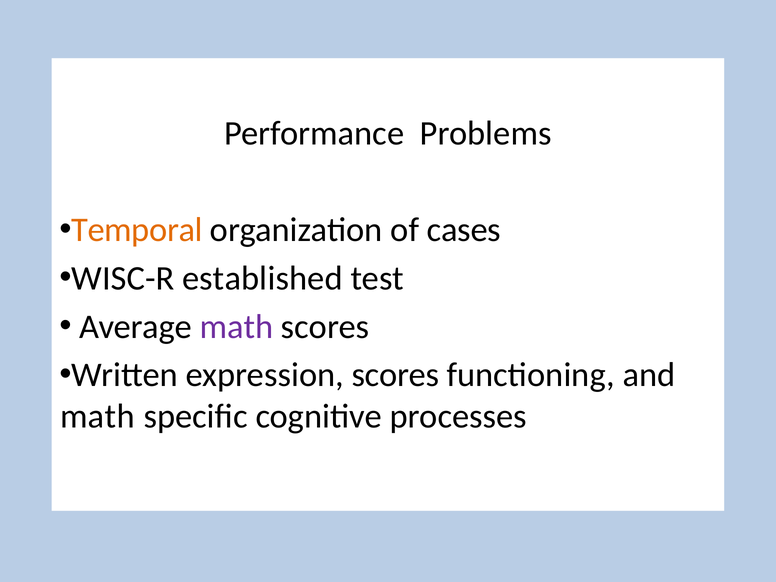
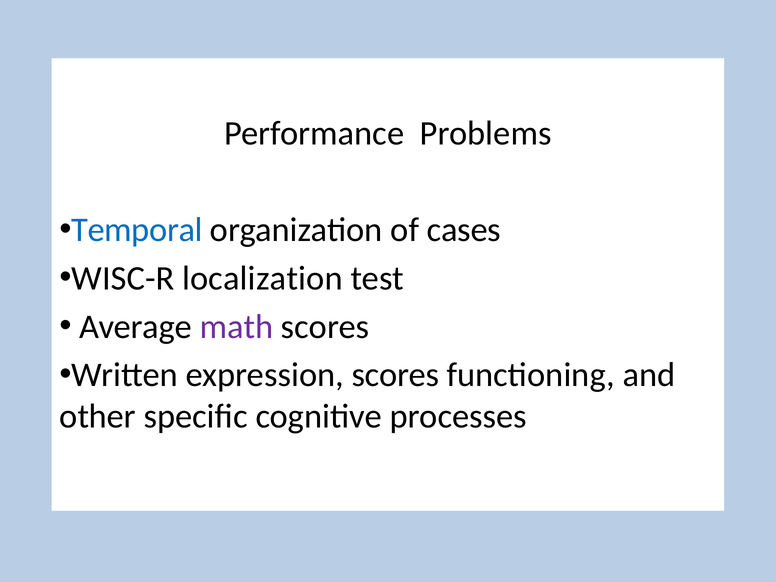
Temporal colour: orange -> blue (137, 230)
established: established -> localization (262, 278)
math: math -> other (98, 416)
